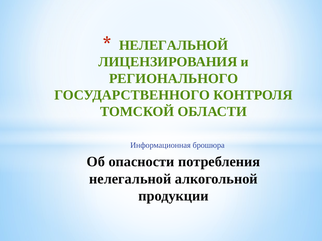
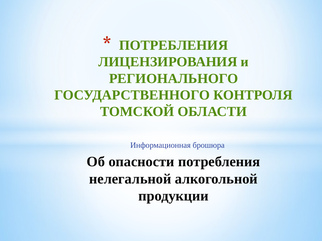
НЕЛЕГАЛЬНОЙ: НЕЛЕГАЛЬНОЙ -> ПОТРЕБЛЕНИЯ (174, 45)
